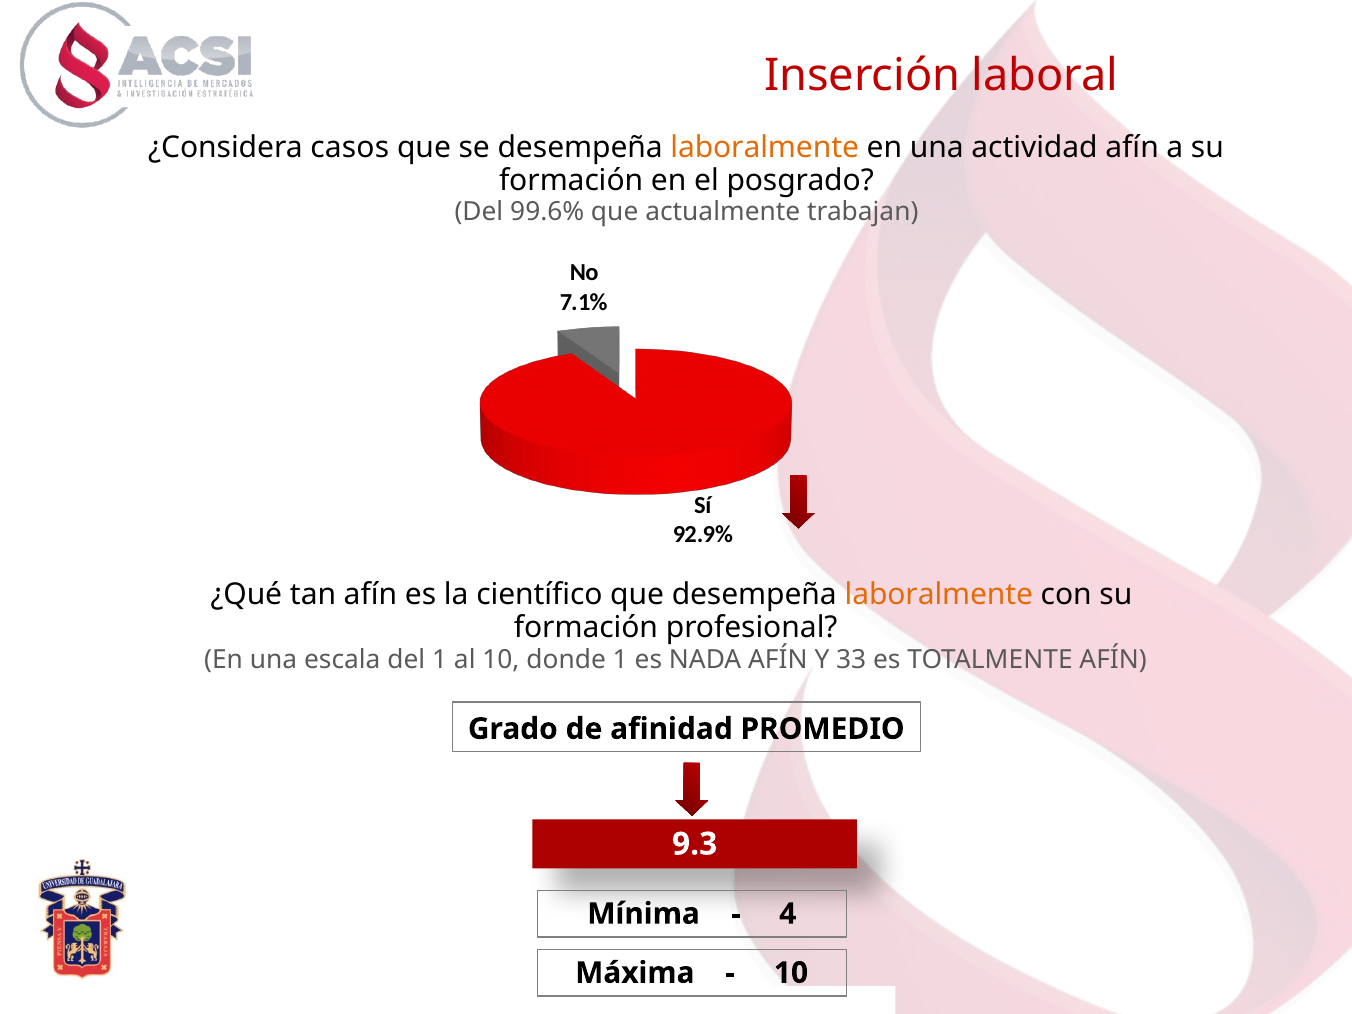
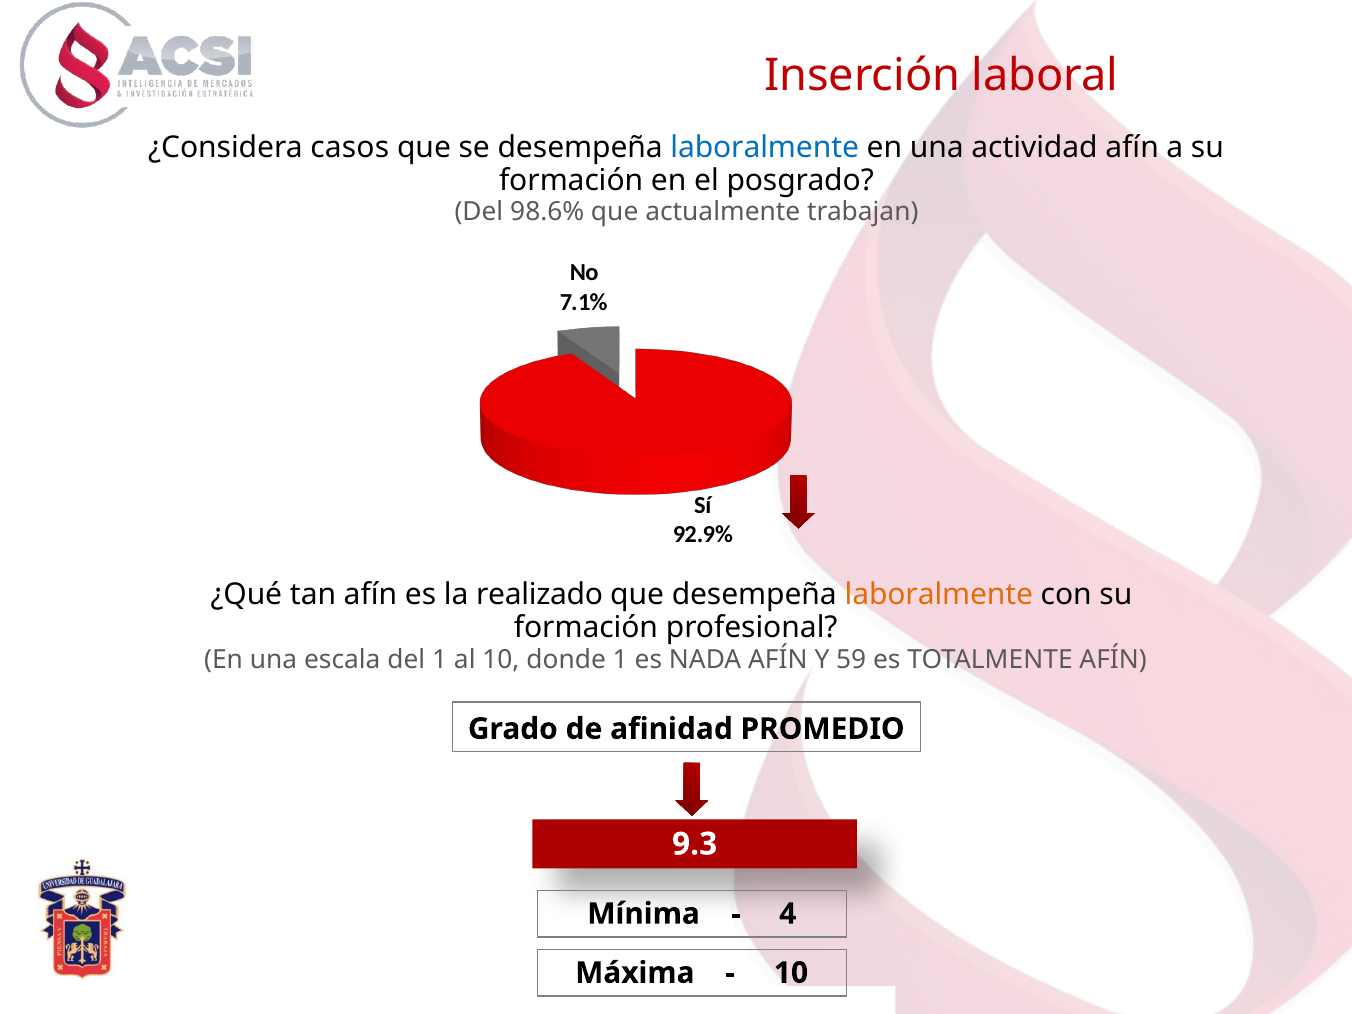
laboralmente colour: orange -> blue (765, 147)
99.6%: 99.6% -> 98.6% (547, 212)
científico: científico -> realizado (540, 594)
33: 33 -> 59 (851, 659)
